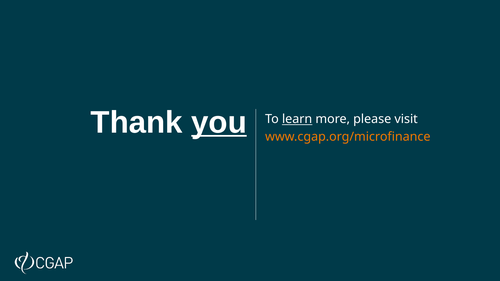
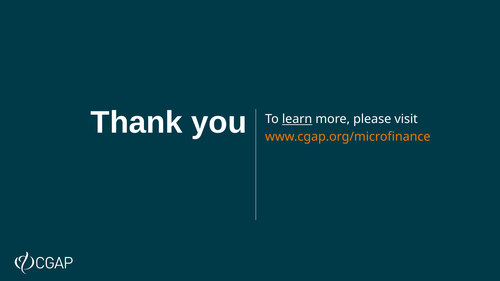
you underline: present -> none (219, 122)
